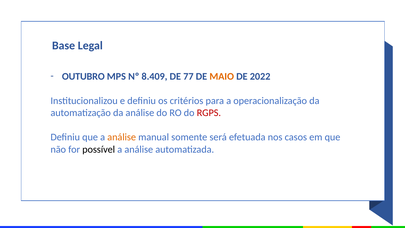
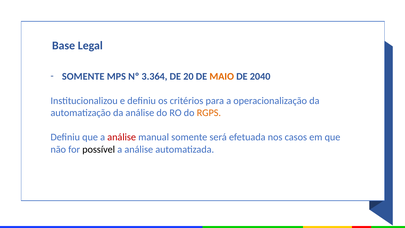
OUTUBRO: OUTUBRO -> SOMENTE (83, 76)
8.409: 8.409 -> 3.364 (154, 76)
77: 77 -> 20 (188, 76)
2022: 2022 -> 2040 (260, 76)
RGPS colour: red -> orange (209, 113)
análise colour: orange -> red (122, 137)
